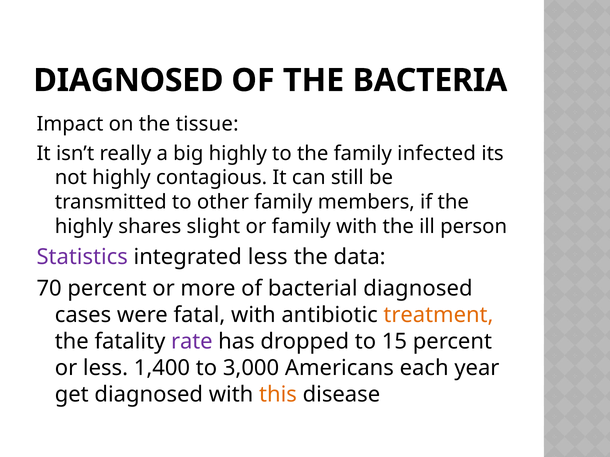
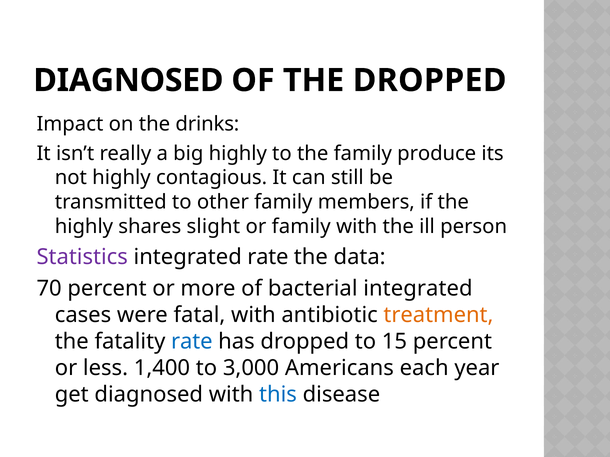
THE BACTERIA: BACTERIA -> DROPPED (430, 81)
tissue: tissue -> drinks (207, 124)
infected: infected -> produce (437, 153)
integrated less: less -> rate (268, 257)
bacterial diagnosed: diagnosed -> integrated (418, 289)
rate colour: purple -> blue (192, 342)
this colour: orange -> blue (278, 395)
